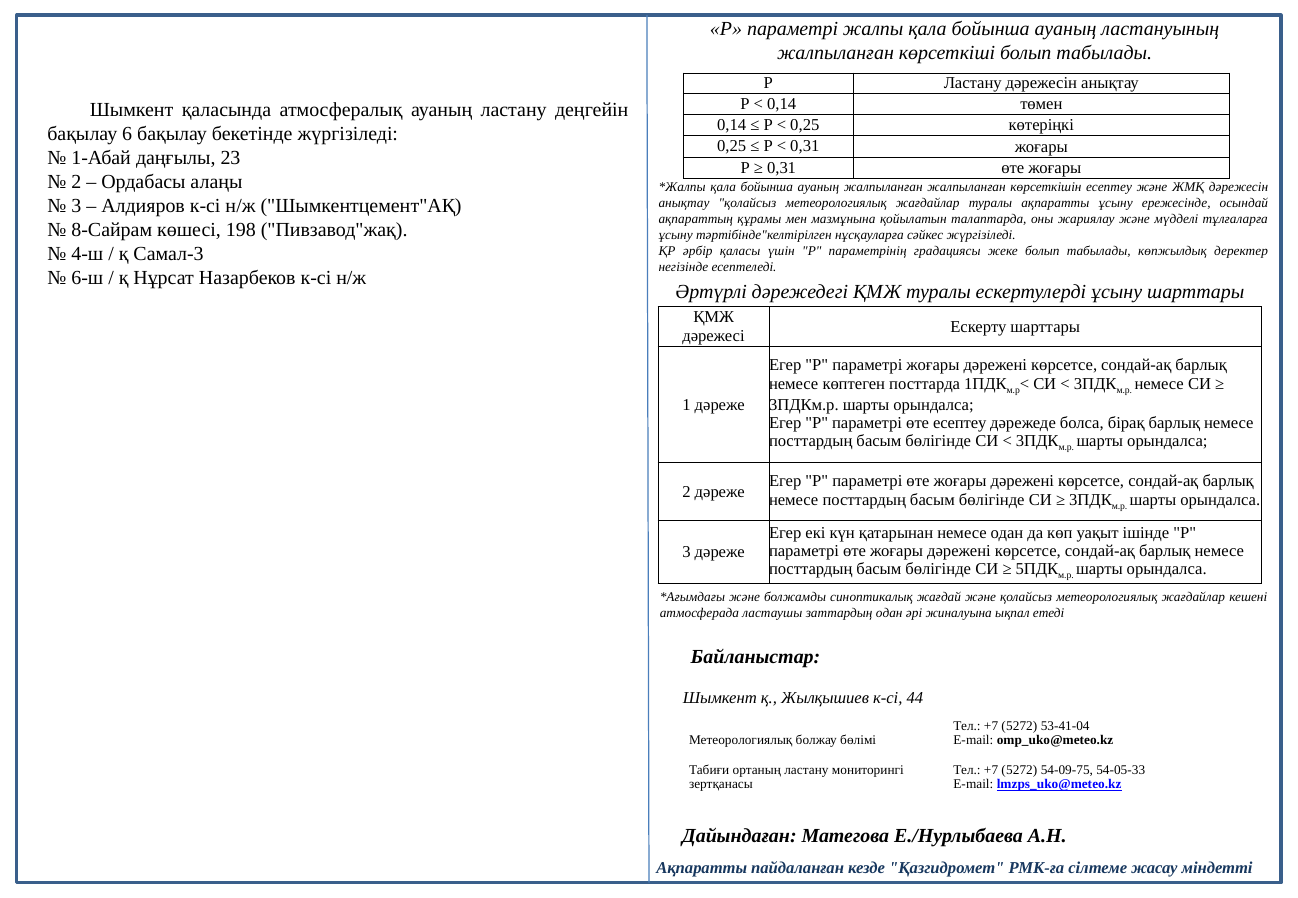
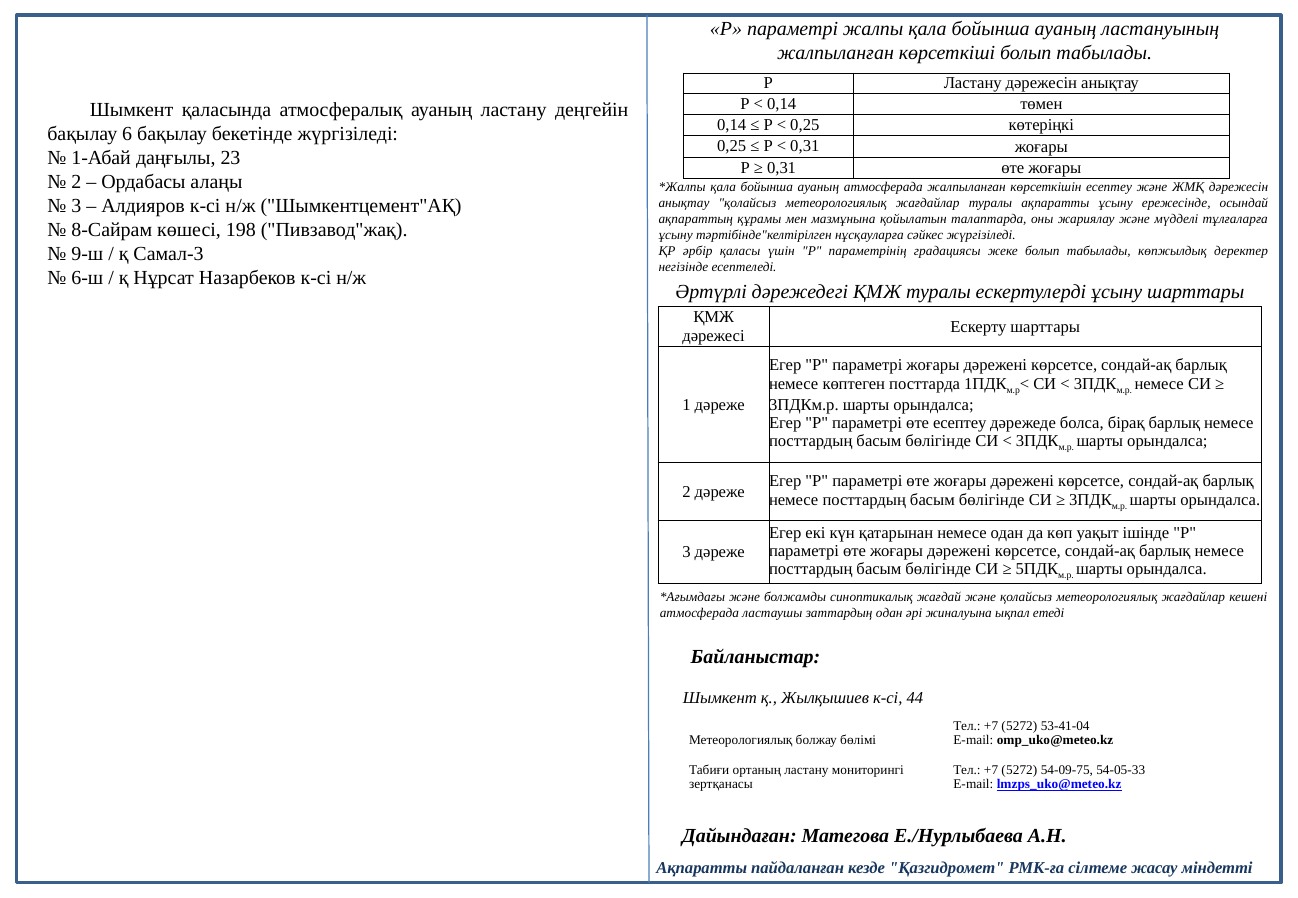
ауаның жалпыланған: жалпыланған -> атмосферада (883, 187)
4-ш: 4-ш -> 9-ш (87, 254)
